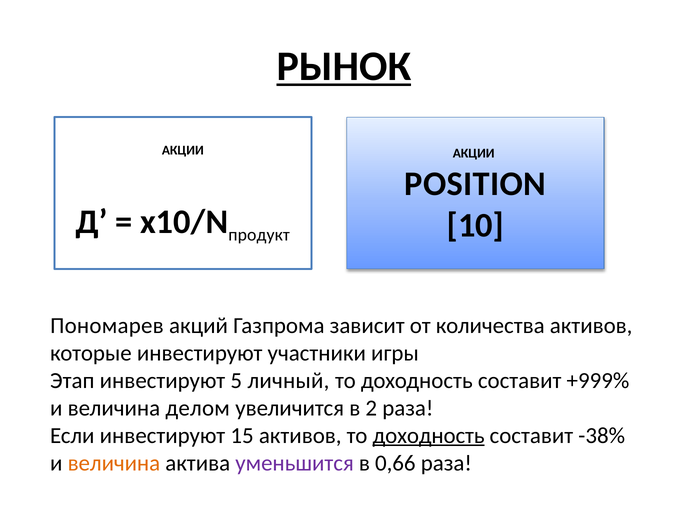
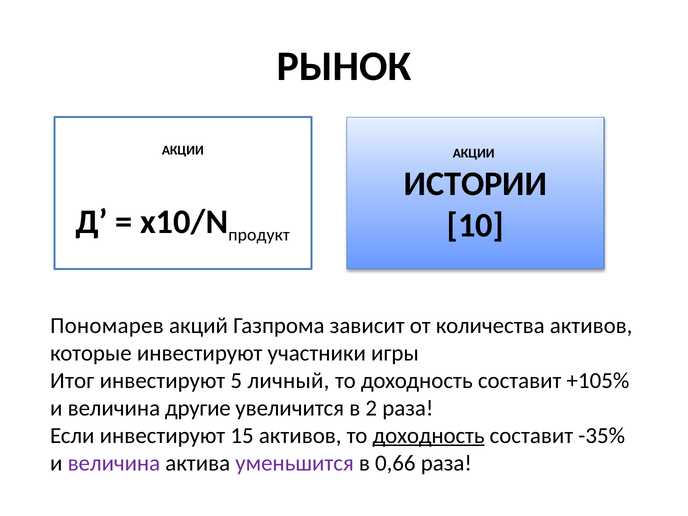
РЫНОК underline: present -> none (344, 67)
POSITION: POSITION -> ИСТОРИИ (475, 184)
Этап: Этап -> Итог (72, 381)
+999%: +999% -> +105% (598, 381)
делом: делом -> другие (198, 408)
-38%: -38% -> -35% (602, 436)
величина colour: orange -> purple (114, 463)
